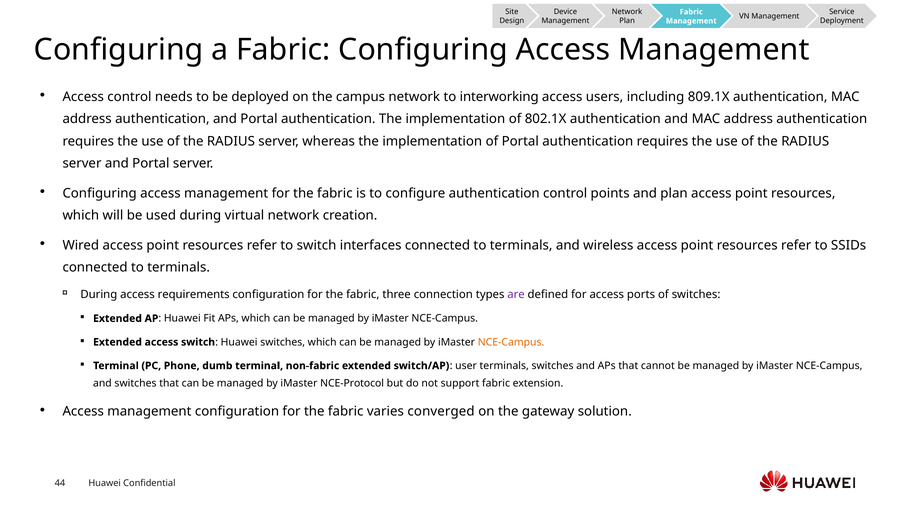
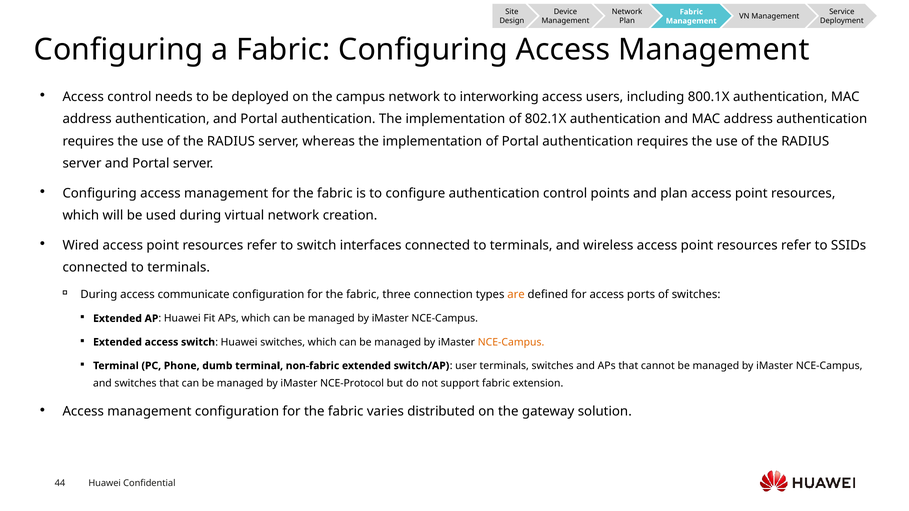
809.1X: 809.1X -> 800.1X (709, 97)
requirements: requirements -> communicate (194, 295)
are colour: purple -> orange (516, 295)
converged: converged -> distributed (441, 412)
